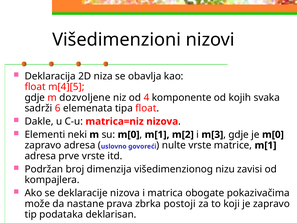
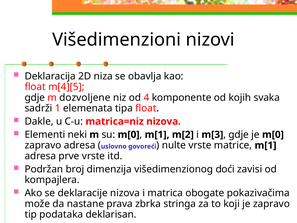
6: 6 -> 1 (58, 108)
nizu: nizu -> doći (225, 169)
postoji: postoji -> stringa (180, 204)
